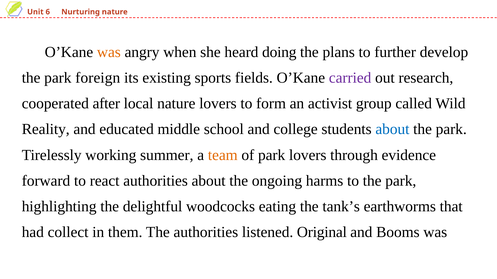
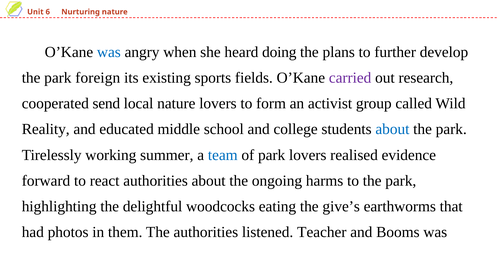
was colour: orange -> blue (109, 52)
after: after -> send (106, 104)
team colour: orange -> blue (223, 155)
through: through -> realised (354, 155)
tank’s: tank’s -> give’s (341, 207)
collect: collect -> photos (68, 233)
Original: Original -> Teacher (322, 233)
